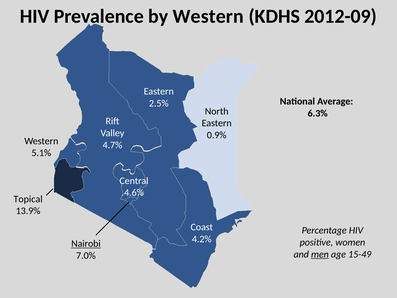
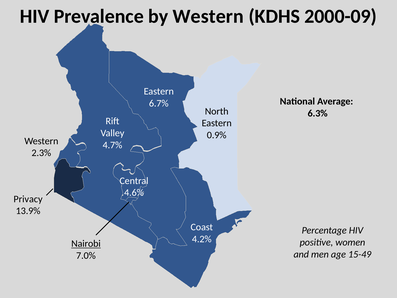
2012-09: 2012-09 -> 2000-09 (341, 16)
2.5%: 2.5% -> 6.7% (159, 103)
5.1%: 5.1% -> 2.3% (41, 153)
Topical: Topical -> Privacy (28, 199)
men underline: present -> none (320, 254)
